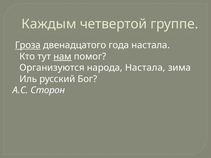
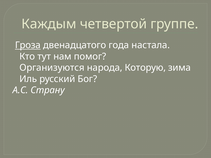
нам underline: present -> none (62, 57)
народа Настала: Настала -> Которую (145, 68)
Сторон: Сторон -> Страну (48, 90)
